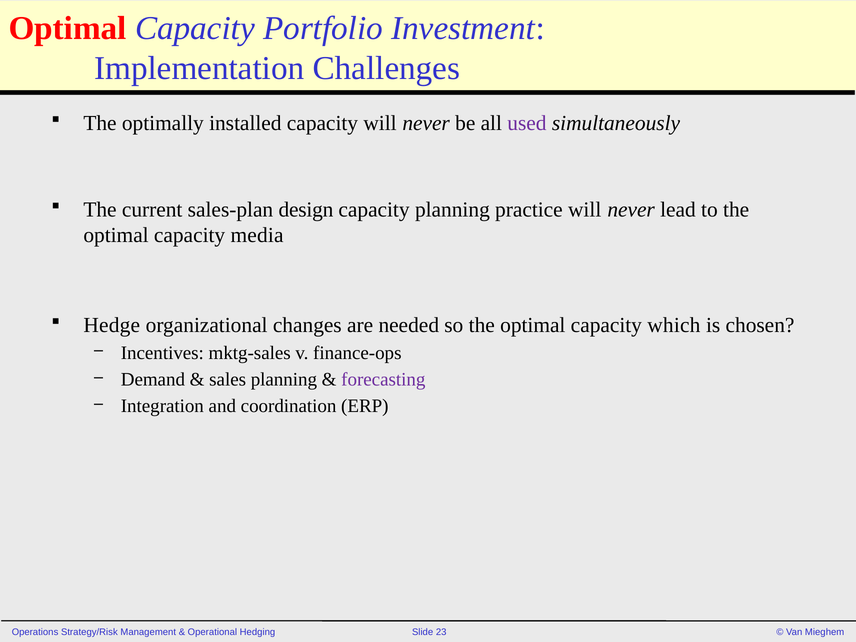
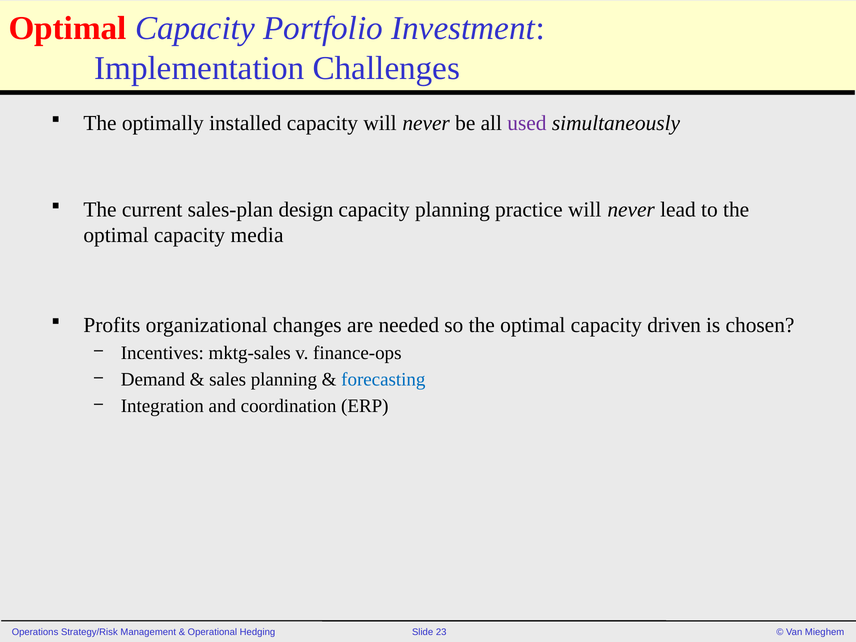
Hedge: Hedge -> Profits (112, 325)
which: which -> driven (674, 325)
forecasting colour: purple -> blue (383, 380)
